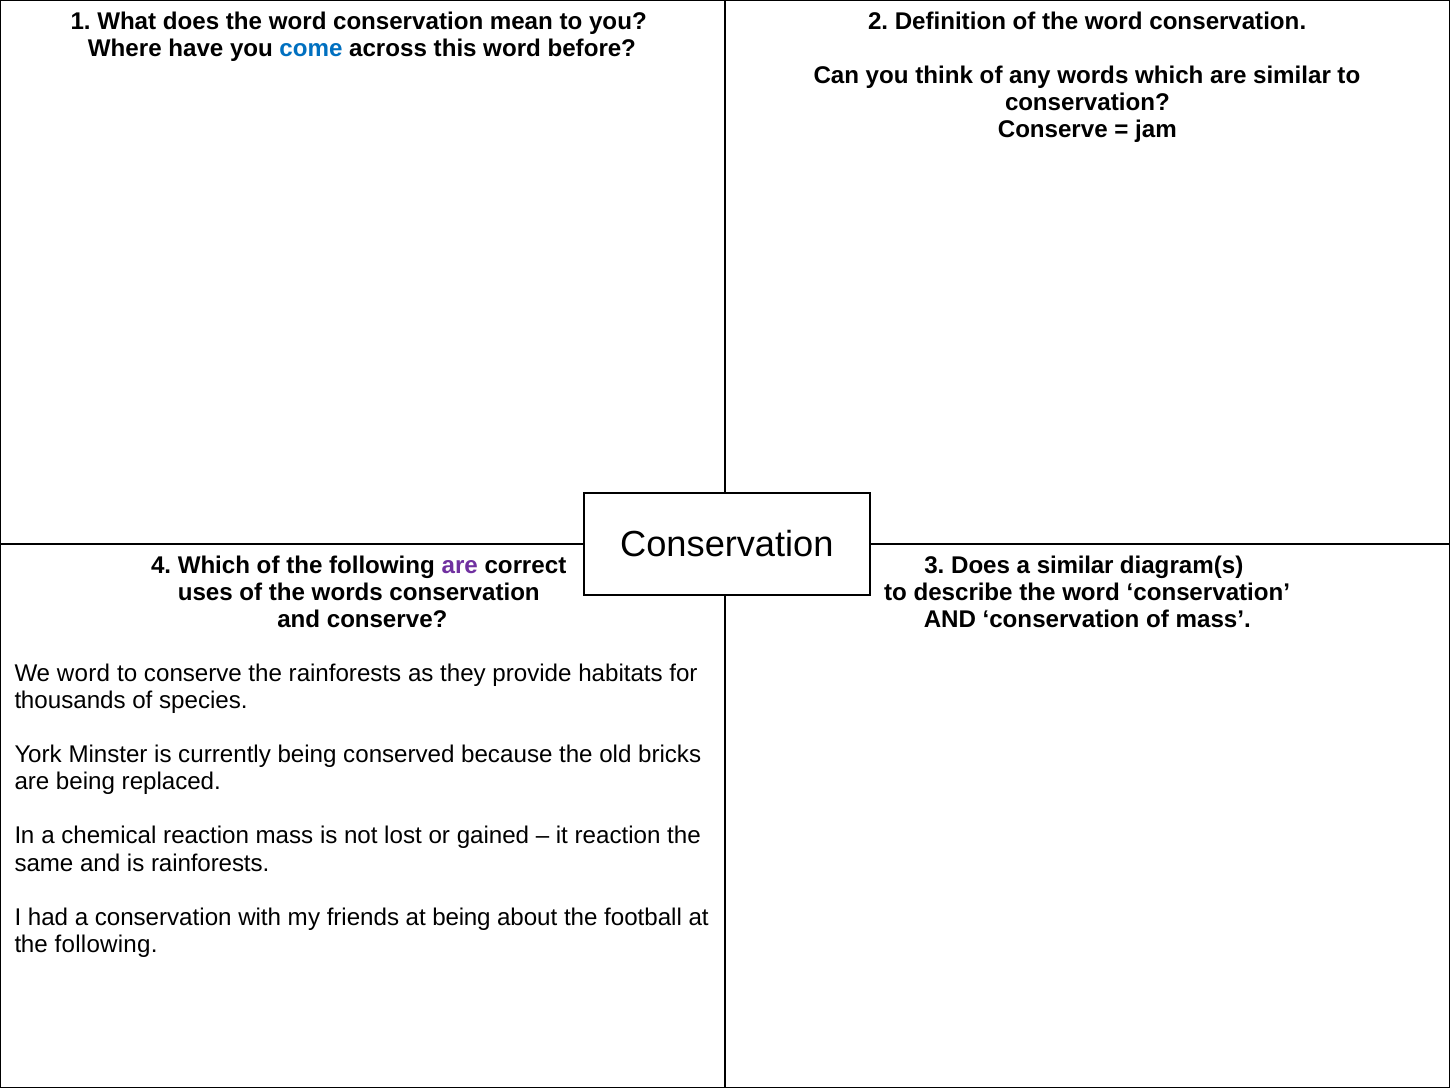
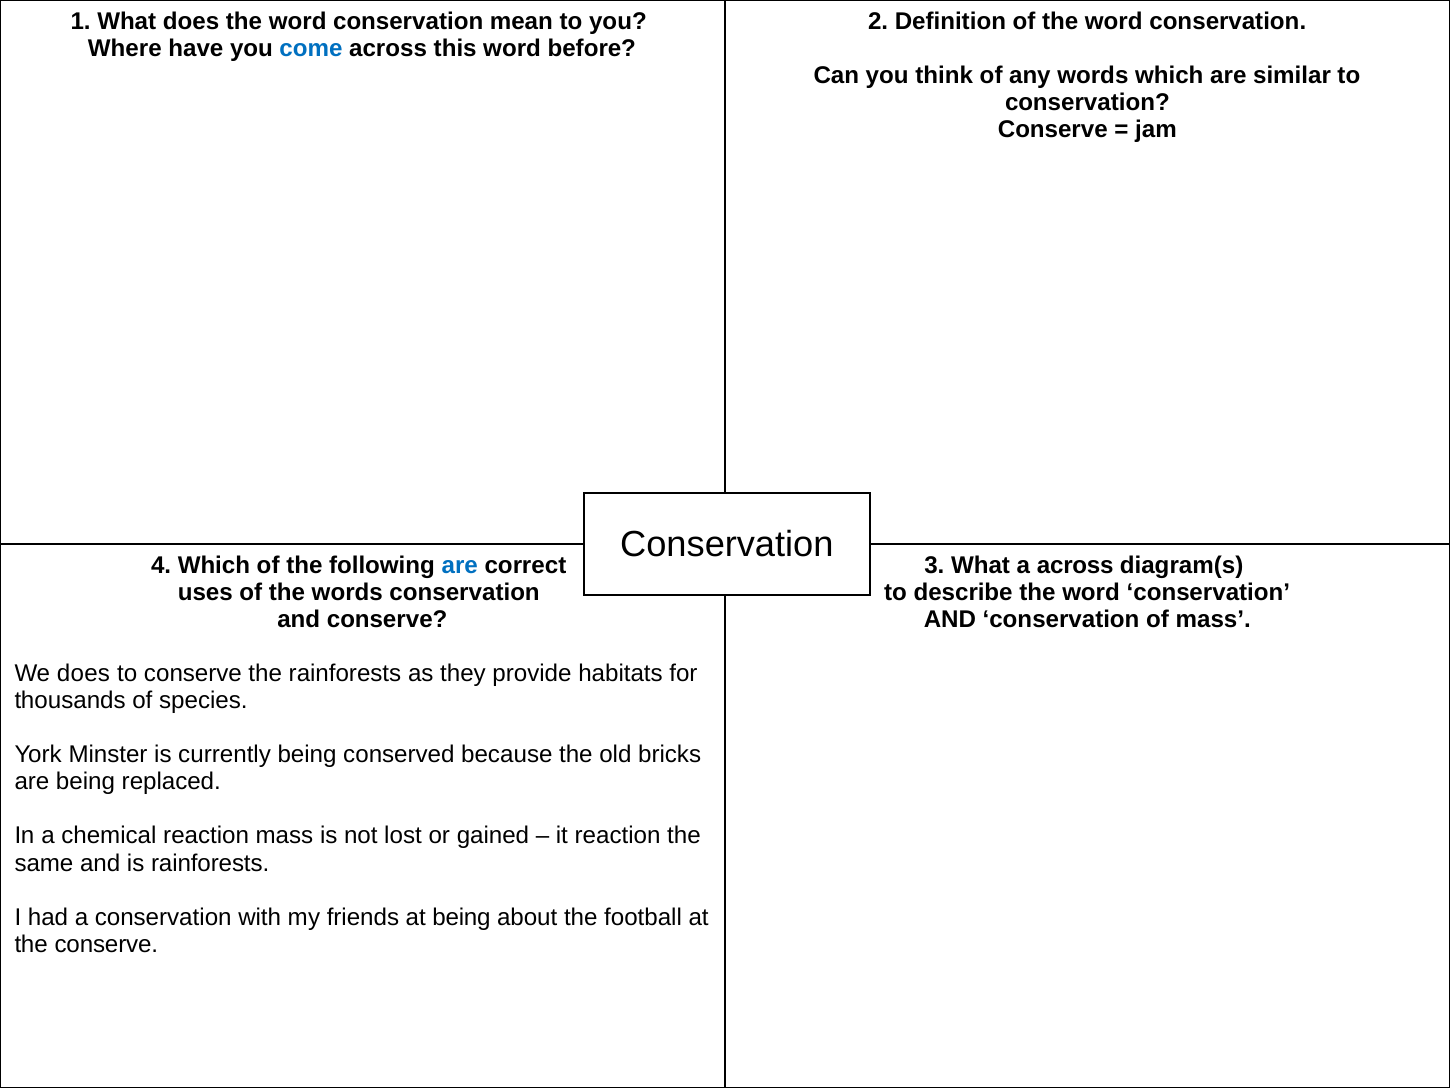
are colour: purple -> blue (460, 565)
3 Does: Does -> What (981, 565)
a similar: similar -> across (1075, 565)
We word: word -> does (83, 673)
following: following -> conserve (106, 944)
